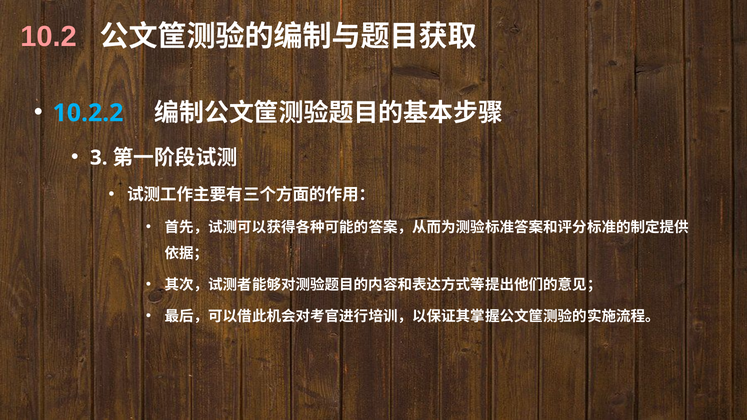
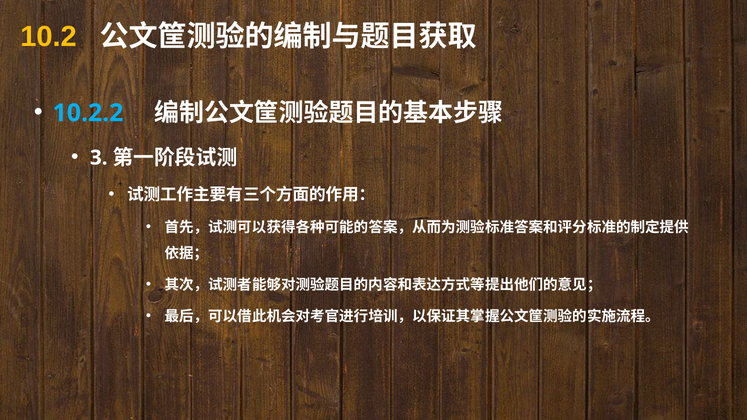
10.2 colour: pink -> yellow (48, 37)
